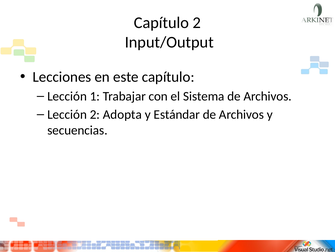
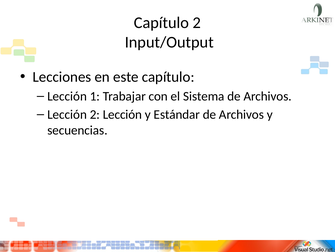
2 Adopta: Adopta -> Lección (122, 114)
